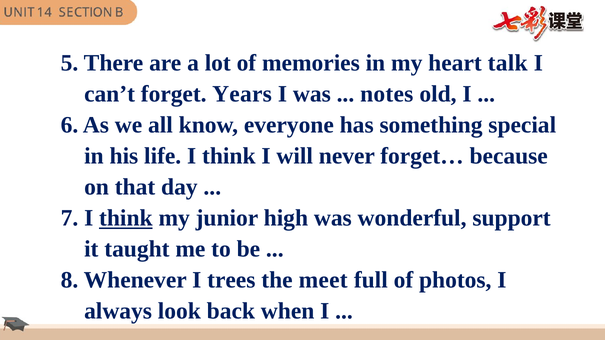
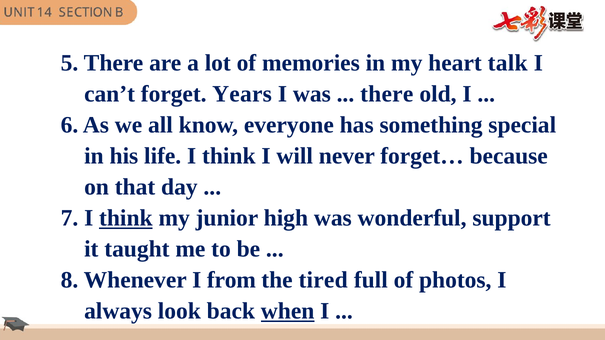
notes: notes -> there (387, 94)
trees: trees -> from (231, 280)
meet: meet -> tired (323, 280)
when underline: none -> present (288, 312)
